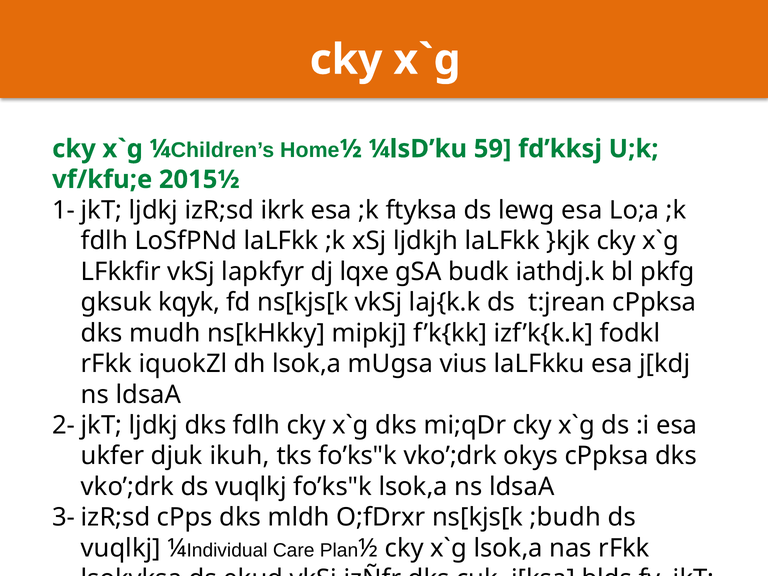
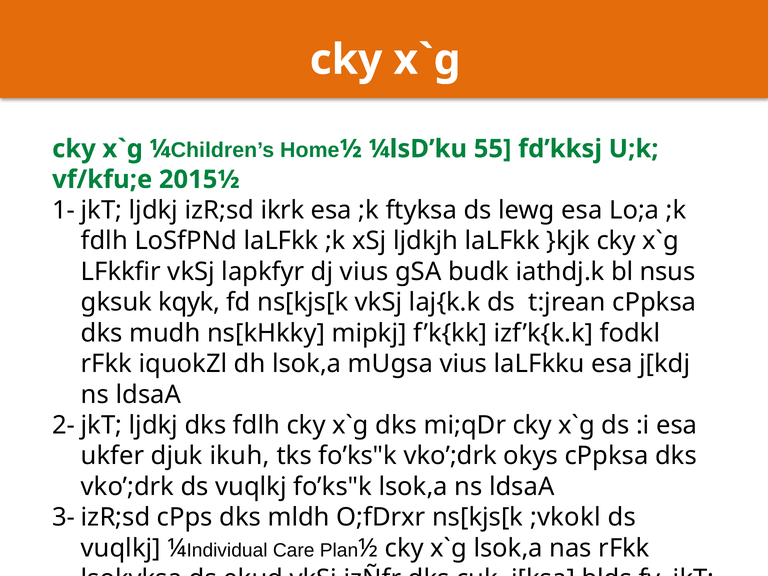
59: 59 -> 55 (493, 149)
dj lqxe: lqxe -> vius (364, 272)
pkfg: pkfg -> nsus (668, 272)
;budh: ;budh -> ;vkokl (565, 517)
